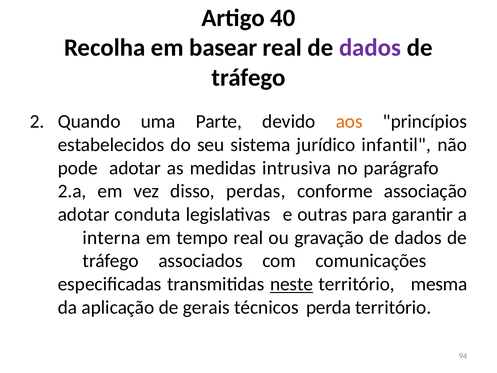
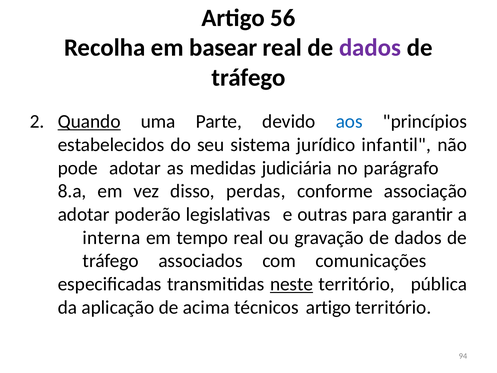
40: 40 -> 56 (283, 18)
Quando underline: none -> present (89, 121)
aos colour: orange -> blue (349, 121)
intrusiva: intrusiva -> judiciária (297, 168)
2.a: 2.a -> 8.a (72, 191)
conduta: conduta -> poderão (148, 214)
mesma: mesma -> pública (439, 284)
gerais: gerais -> acima (206, 307)
técnicos perda: perda -> artigo (329, 307)
